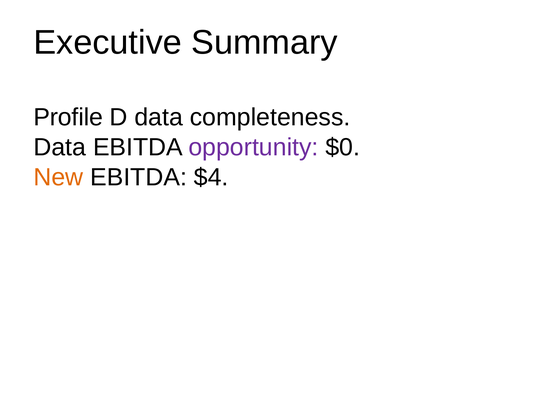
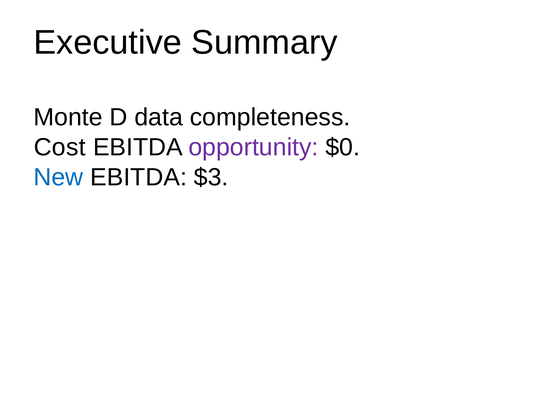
Profile: Profile -> Monte (68, 117)
Data: Data -> Cost (60, 147)
New colour: orange -> blue (58, 177)
$4: $4 -> $3 (211, 177)
